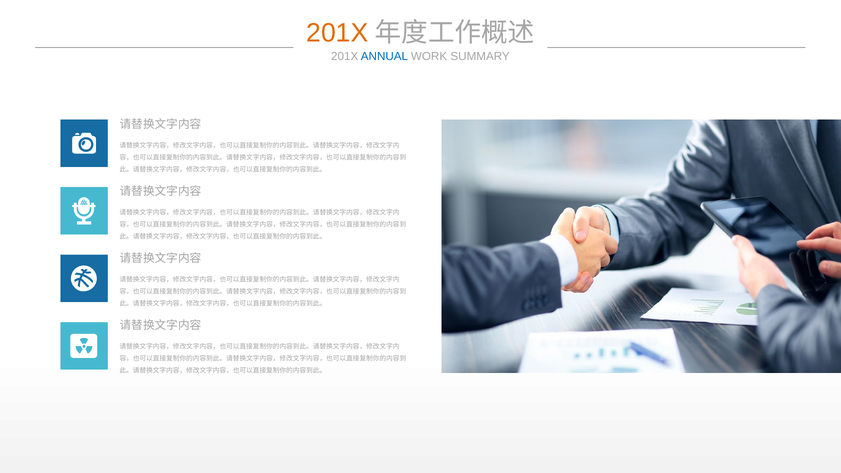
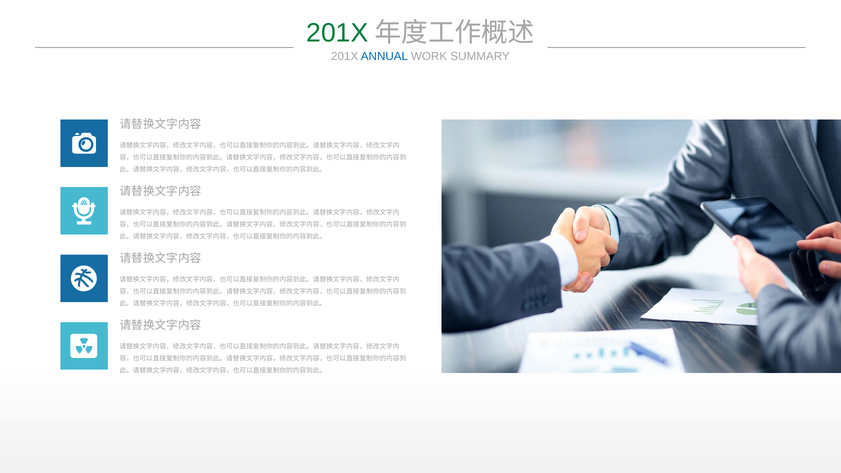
201X colour: orange -> green (337, 33)
